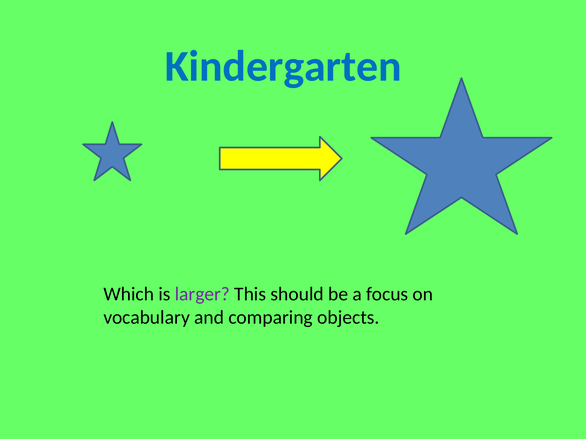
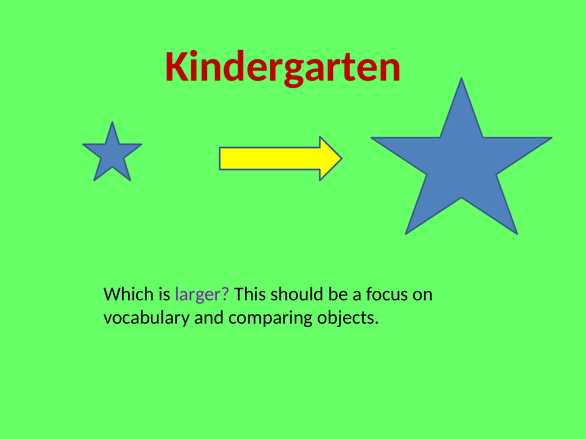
Kindergarten colour: blue -> red (283, 67)
